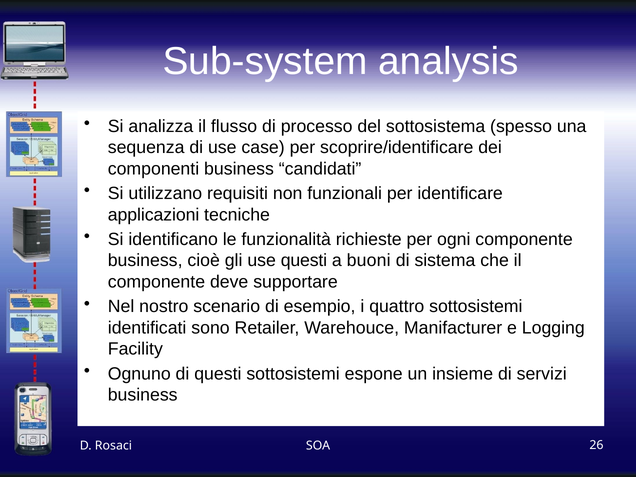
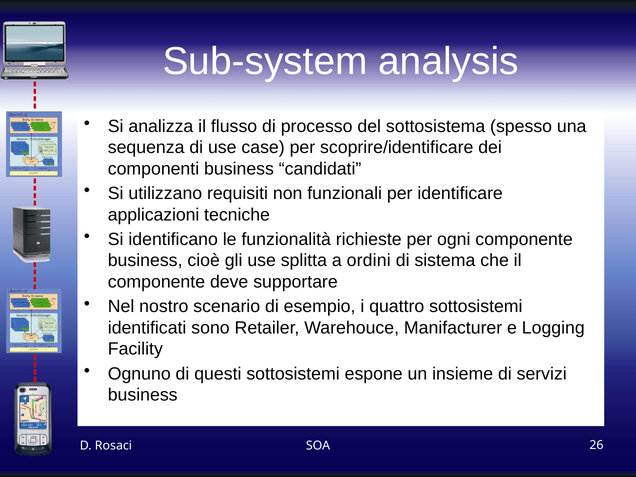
use questi: questi -> splitta (304, 261)
buoni: buoni -> ordini (369, 261)
